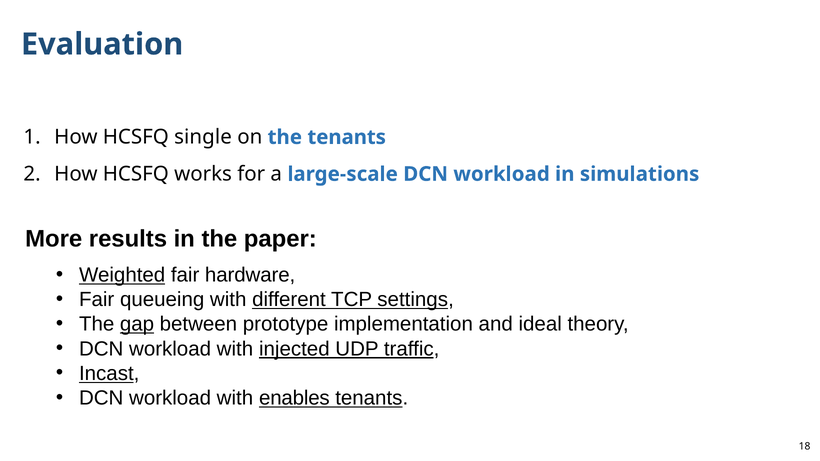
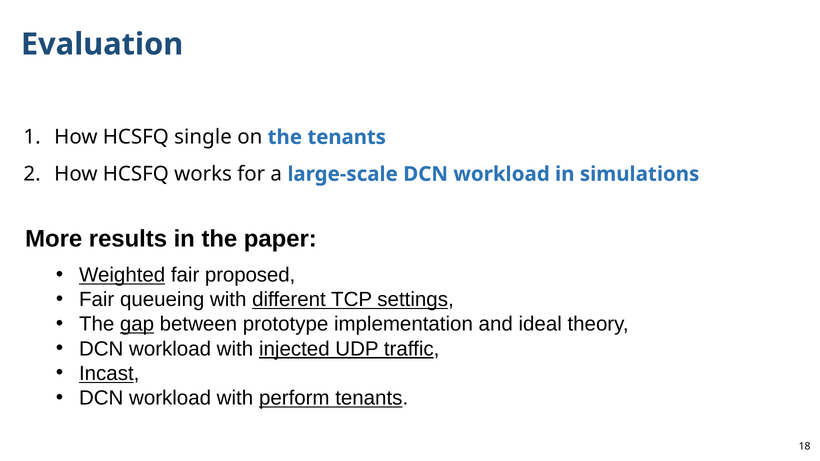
hardware: hardware -> proposed (250, 275)
enables: enables -> perform (294, 398)
